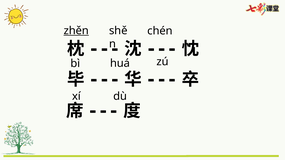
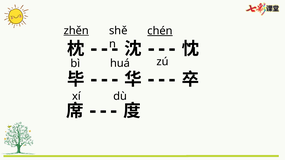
chén underline: none -> present (160, 31)
